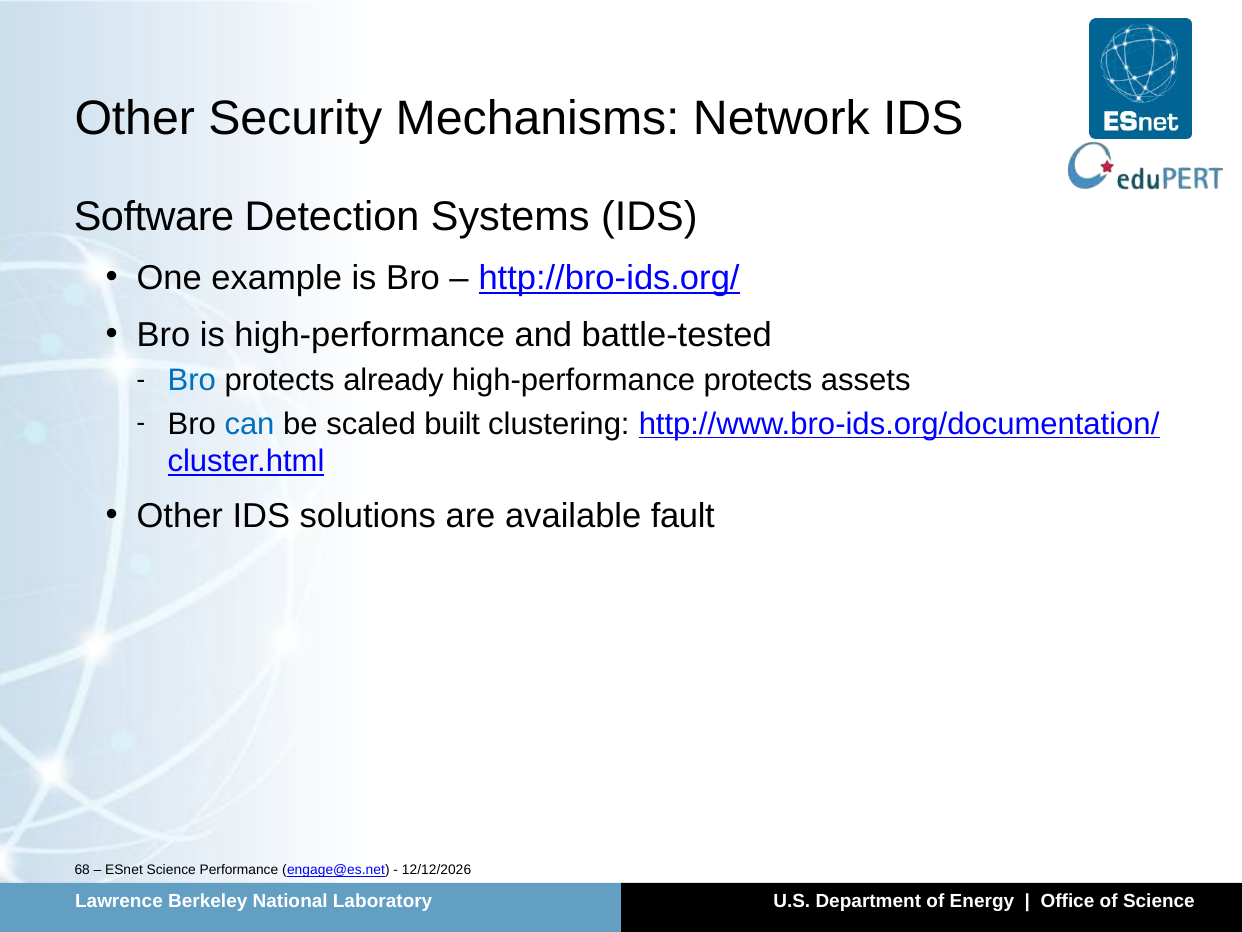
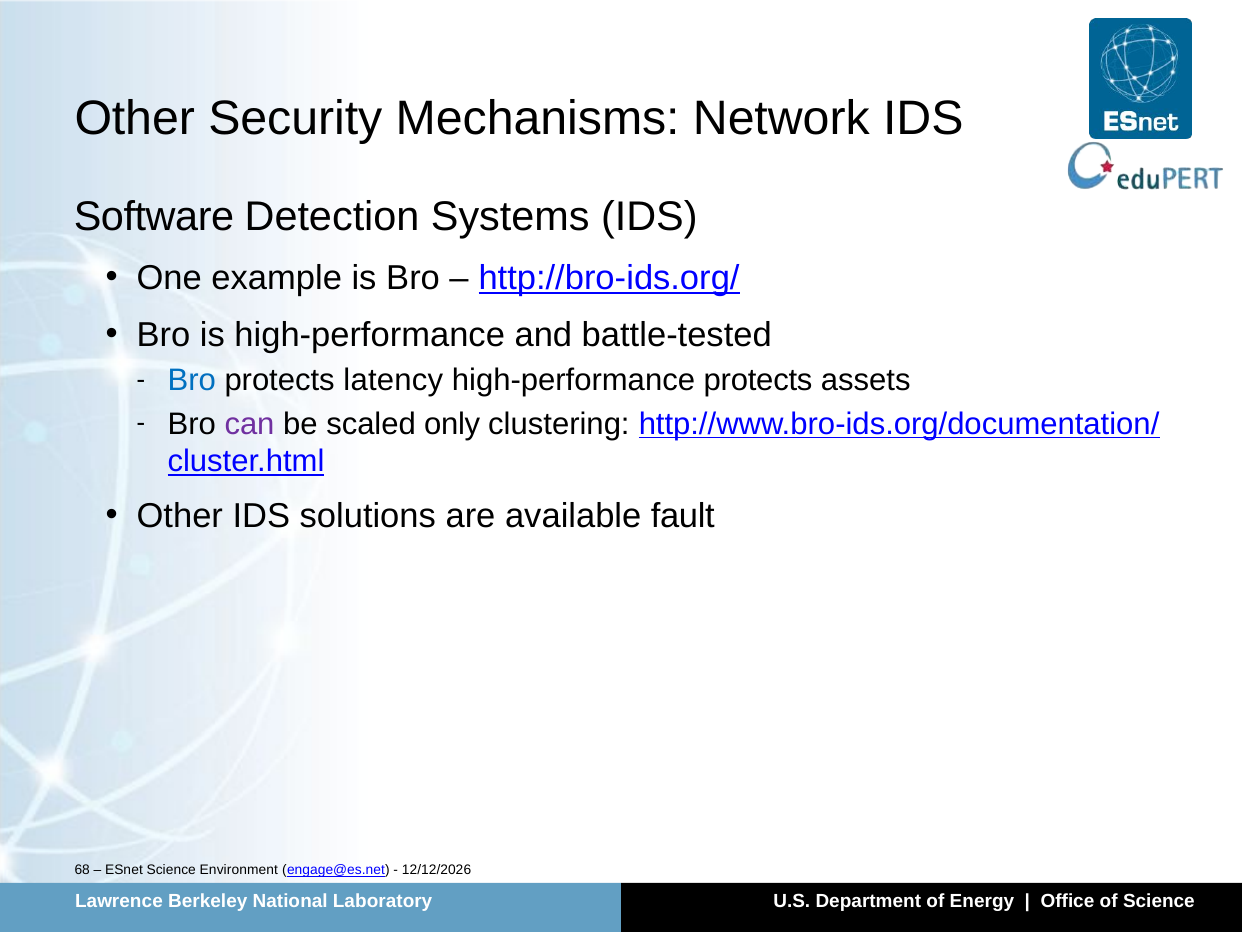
already: already -> latency (393, 380)
can colour: blue -> purple (250, 424)
built: built -> only (452, 424)
Performance: Performance -> Environment (239, 870)
